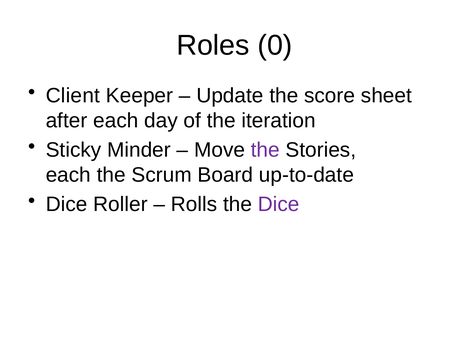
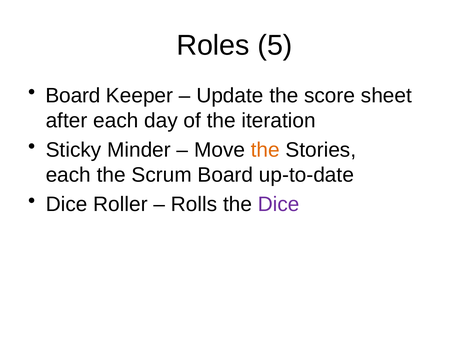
0: 0 -> 5 (275, 45)
Client: Client -> Board (73, 96)
the colour: purple -> orange (265, 150)
